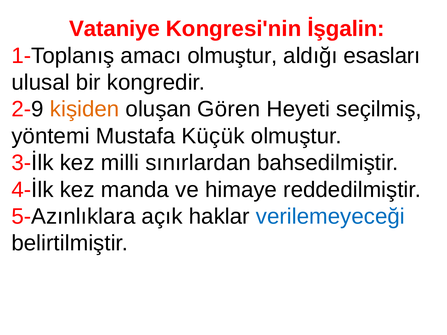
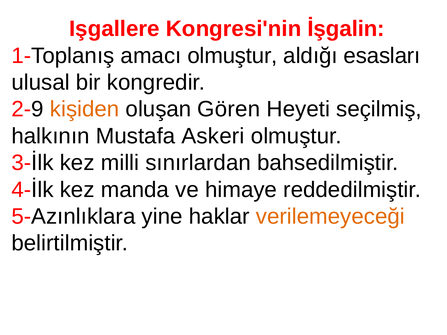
Vataniye: Vataniye -> Işgallere (114, 29)
yöntemi: yöntemi -> halkının (51, 136)
Küçük: Küçük -> Askeri (213, 136)
açık: açık -> yine (162, 217)
verilemeyeceği colour: blue -> orange (330, 217)
